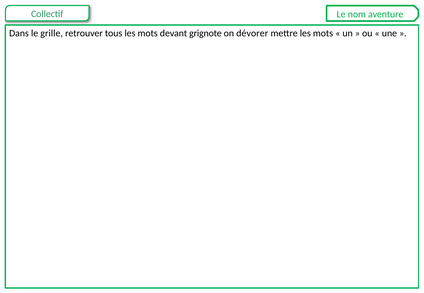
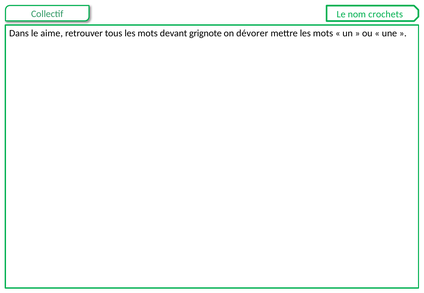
aventure: aventure -> crochets (386, 14)
grille: grille -> aime (52, 34)
